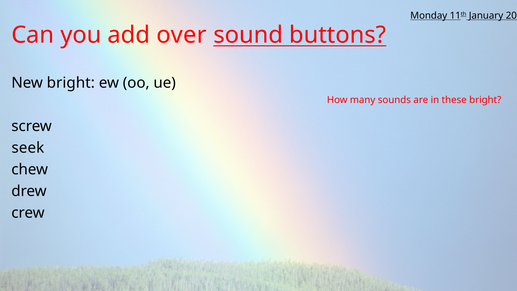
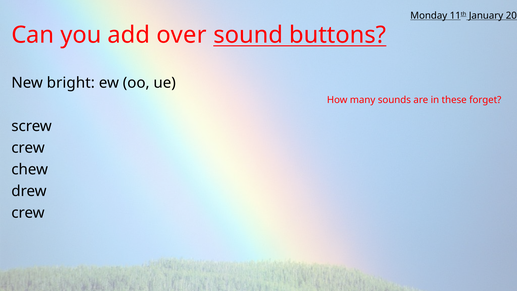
these bright: bright -> forget (485, 100)
seek: seek -> crew (28, 148)
